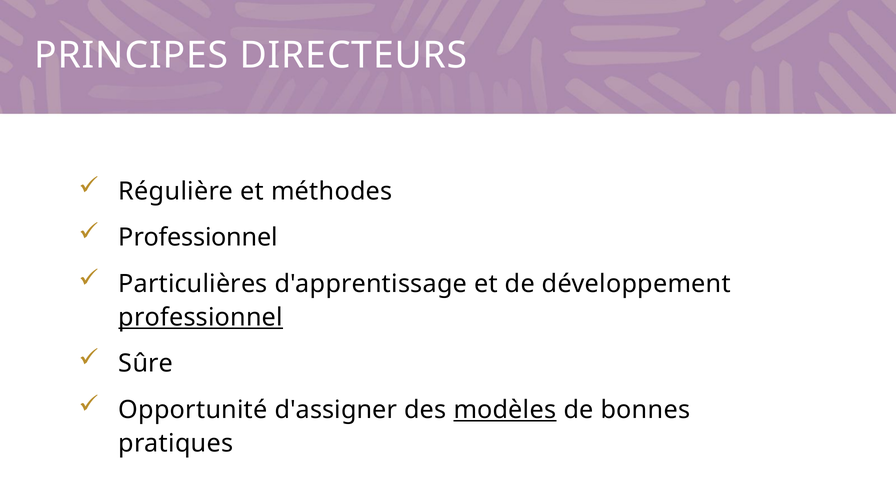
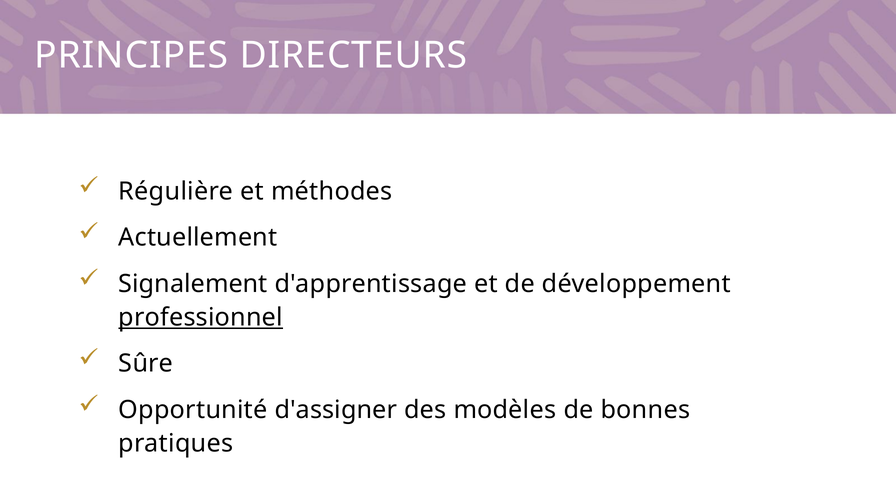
Professionnel: Professionnel -> Actuellement (198, 238)
Particulières: Particulières -> Signalement (193, 284)
modèles underline: present -> none (505, 410)
